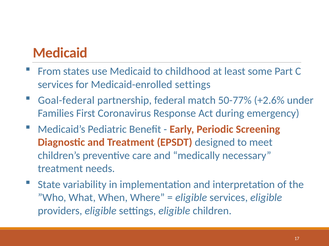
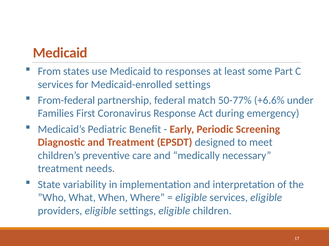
childhood: childhood -> responses (188, 72)
Goal-federal: Goal-federal -> From-federal (66, 101)
+2.6%: +2.6% -> +6.6% (269, 101)
